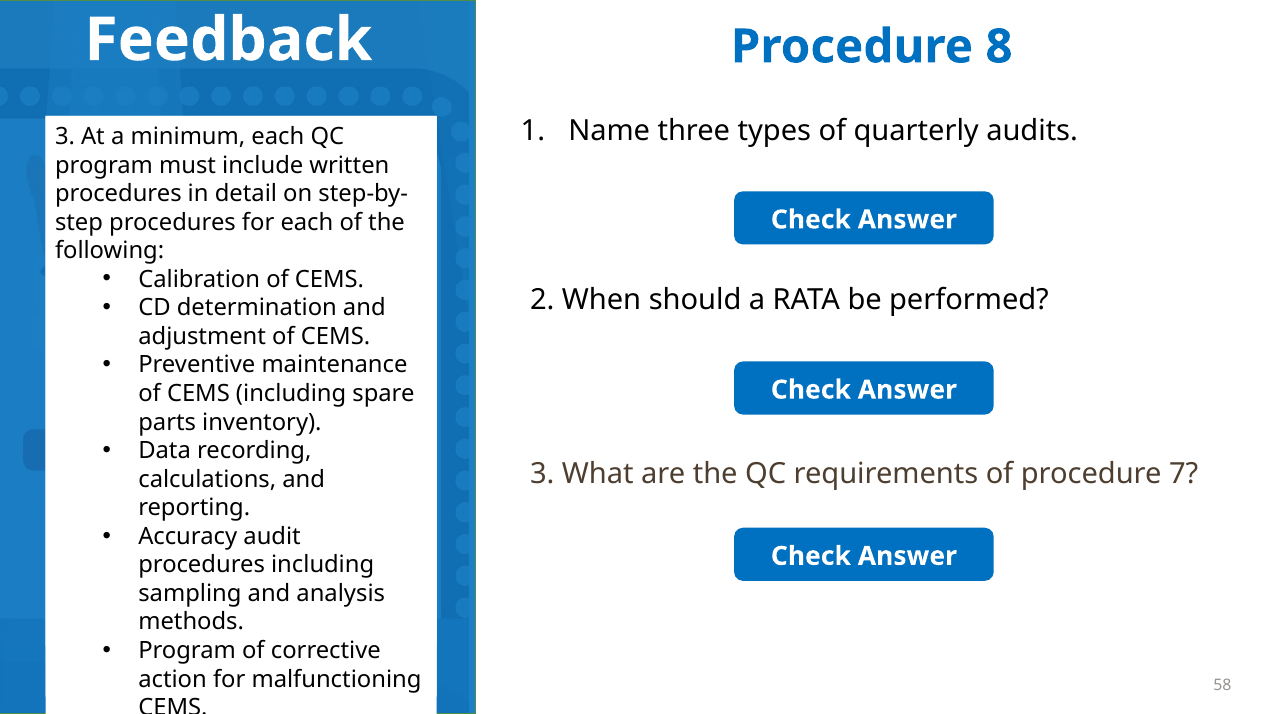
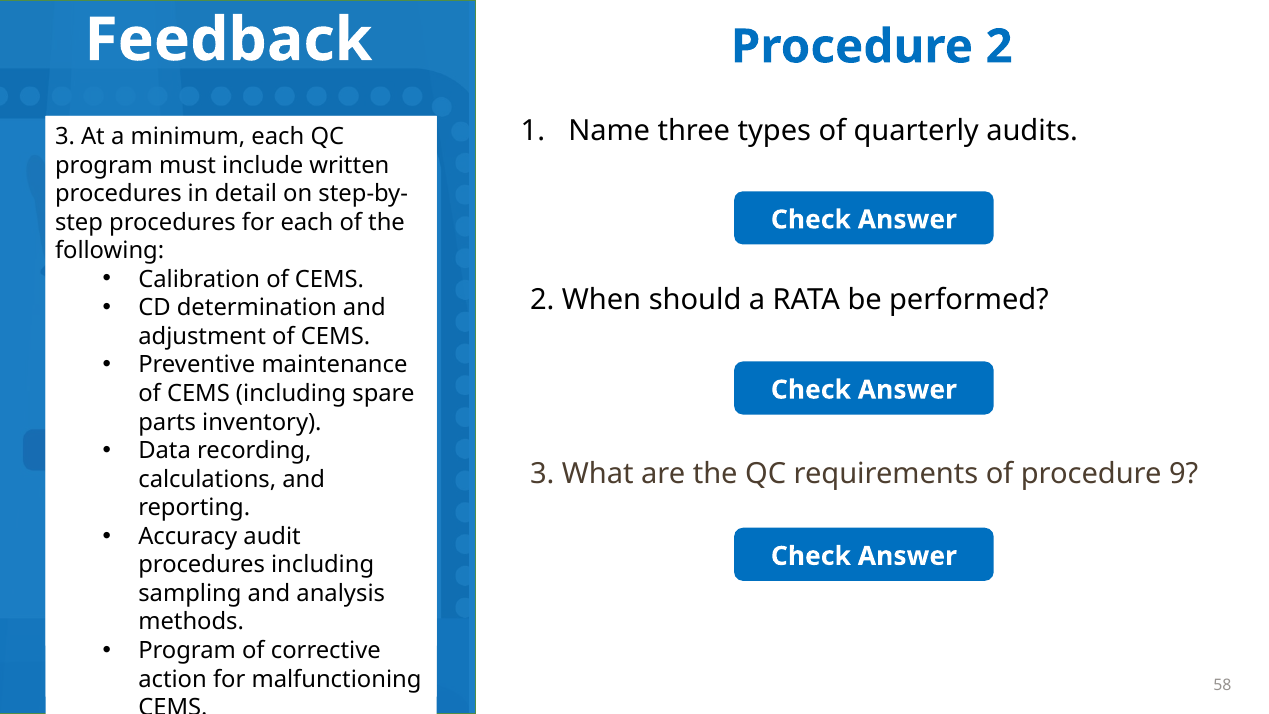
Procedure 8: 8 -> 2 (999, 47)
7: 7 -> 9 (1184, 474)
